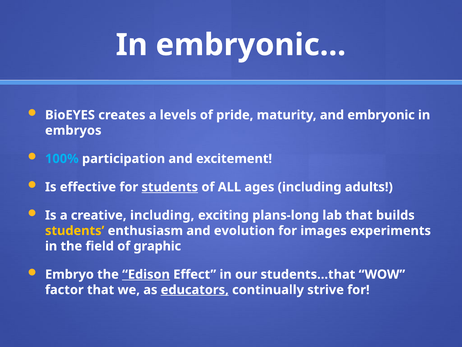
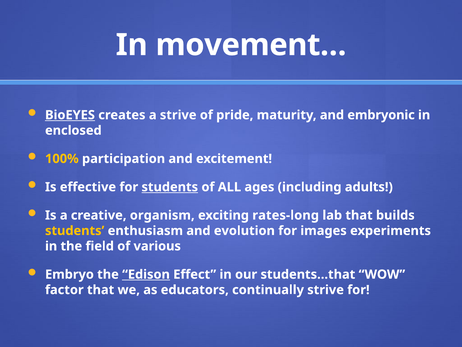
embryonic…: embryonic… -> movement… (251, 45)
BioEYES underline: none -> present (70, 115)
a levels: levels -> strive (178, 115)
embryos: embryos -> enclosed (73, 130)
100% colour: light blue -> yellow (62, 159)
creative including: including -> organism (162, 215)
plans-long: plans-long -> rates-long (286, 215)
graphic: graphic -> various (157, 246)
educators underline: present -> none (195, 289)
